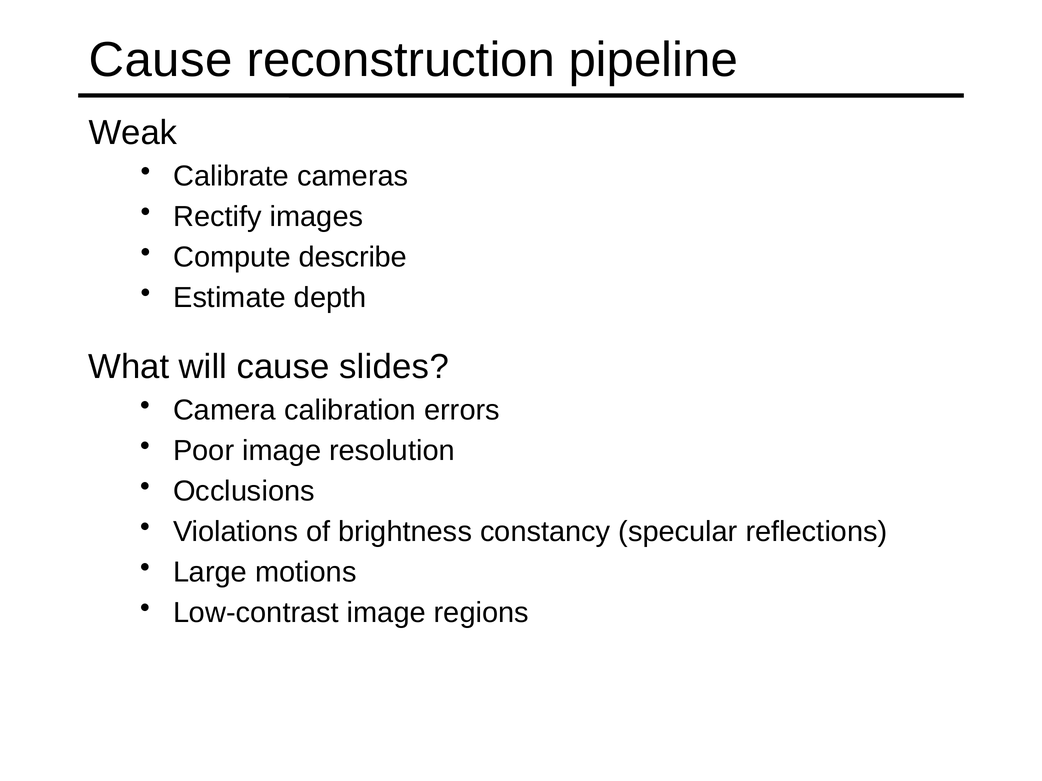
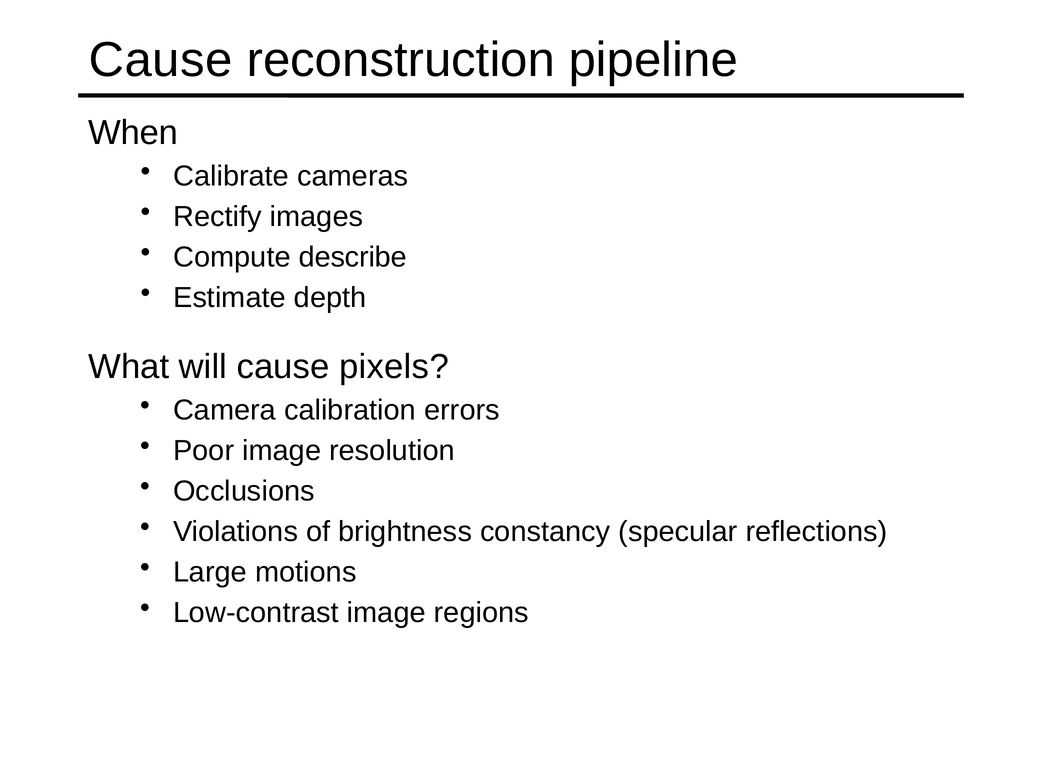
Weak: Weak -> When (133, 133)
slides: slides -> pixels (394, 367)
